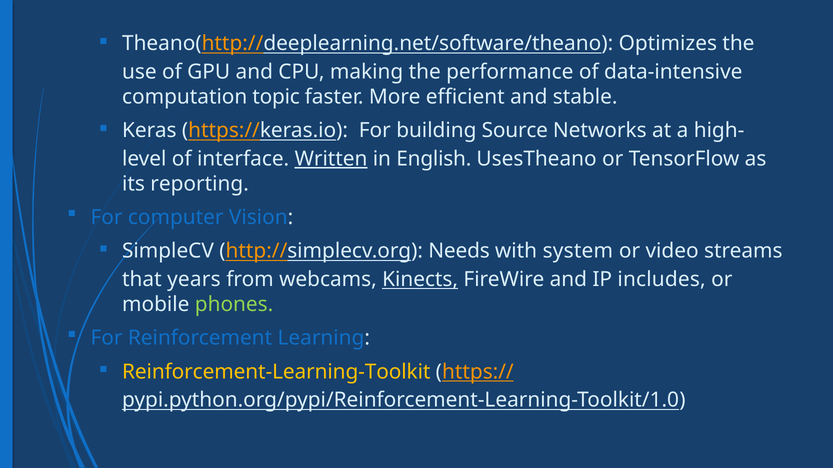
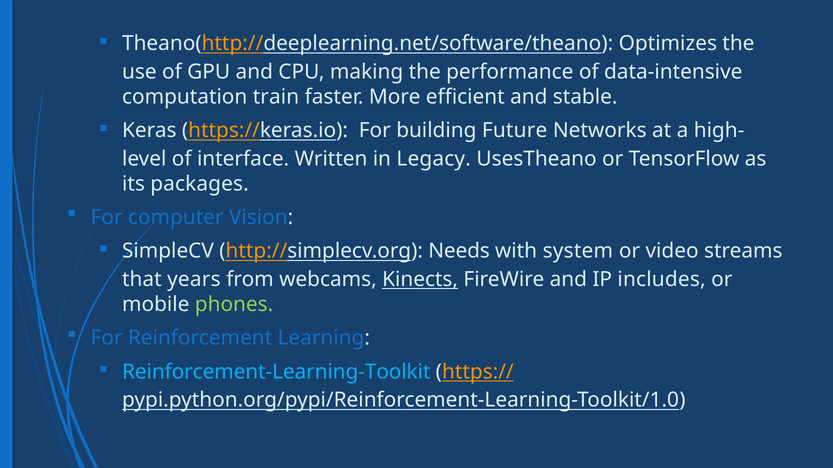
topic: topic -> train (276, 97)
Source: Source -> Future (515, 131)
Written underline: present -> none (331, 159)
English: English -> Legacy (434, 159)
reporting: reporting -> packages (200, 184)
Reinforcement-Learning-Toolkit colour: yellow -> light blue (276, 372)
